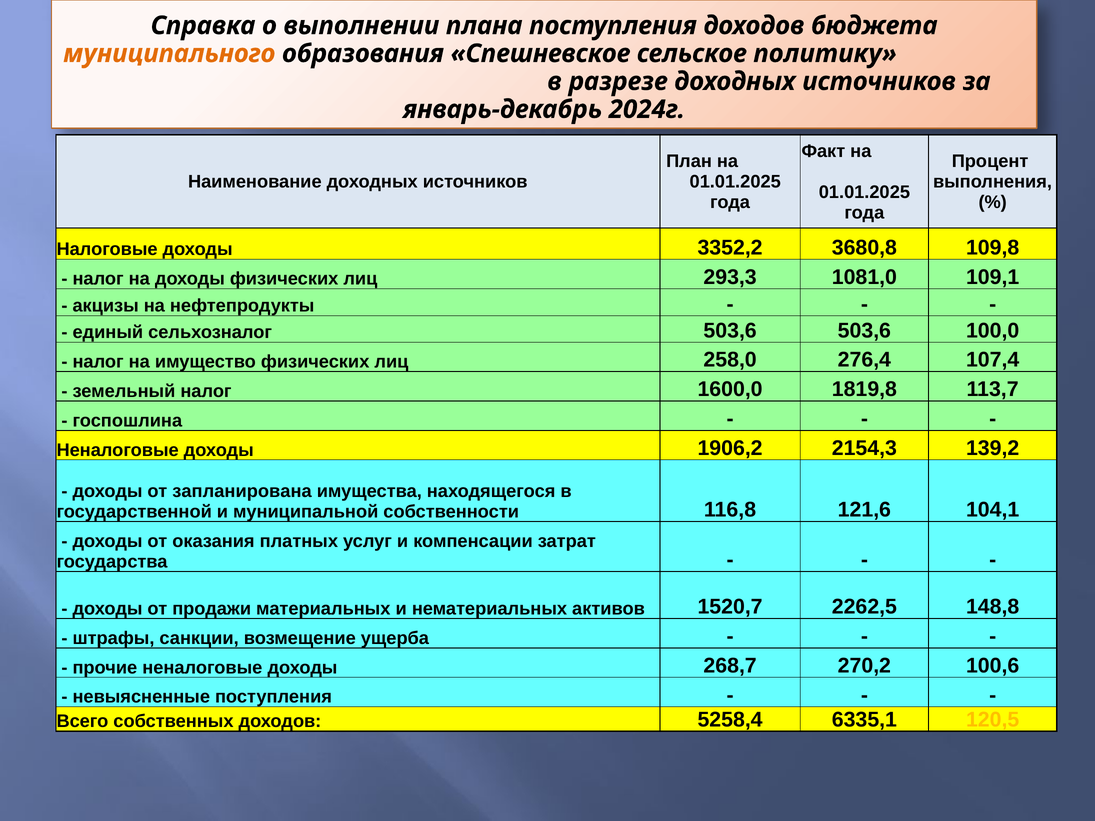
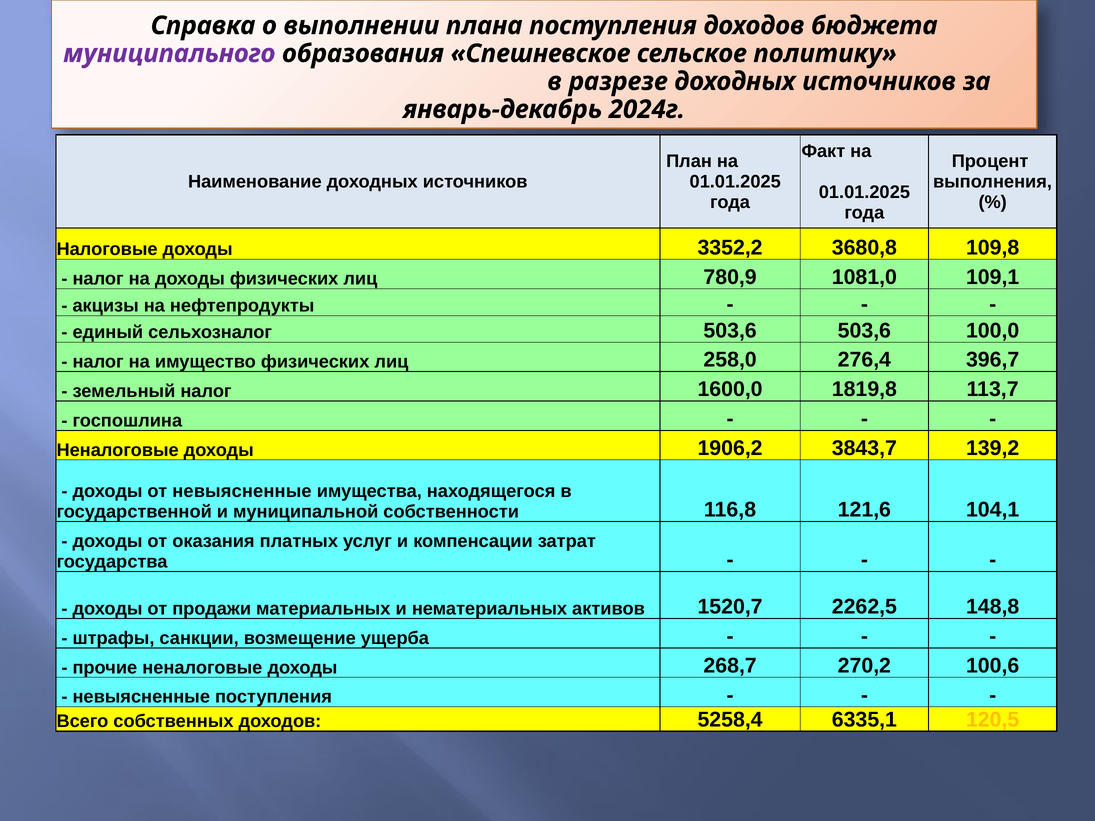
муниципального colour: orange -> purple (169, 54)
293,3: 293,3 -> 780,9 (730, 277)
107,4: 107,4 -> 396,7 (993, 360)
2154,3: 2154,3 -> 3843,7 (864, 448)
от запланирована: запланирована -> невыясненные (242, 491)
